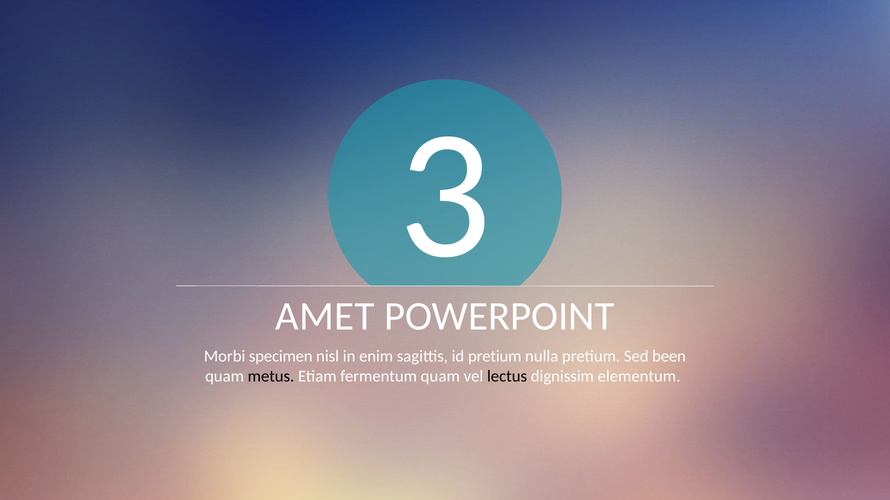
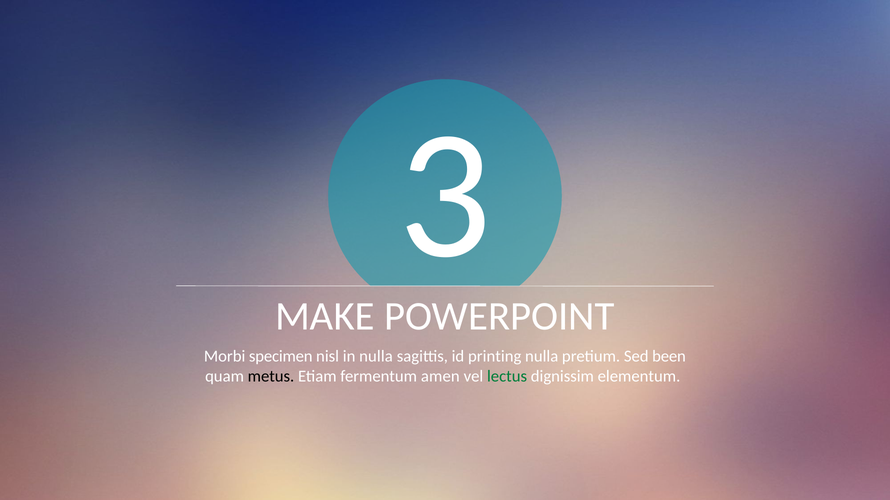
AMET: AMET -> MAKE (325, 317)
in enim: enim -> nulla (376, 357)
id pretium: pretium -> printing (495, 357)
fermentum quam: quam -> amen (440, 377)
lectus colour: black -> green (507, 377)
